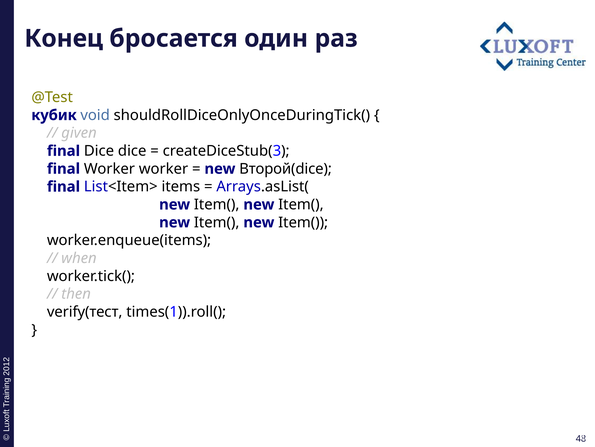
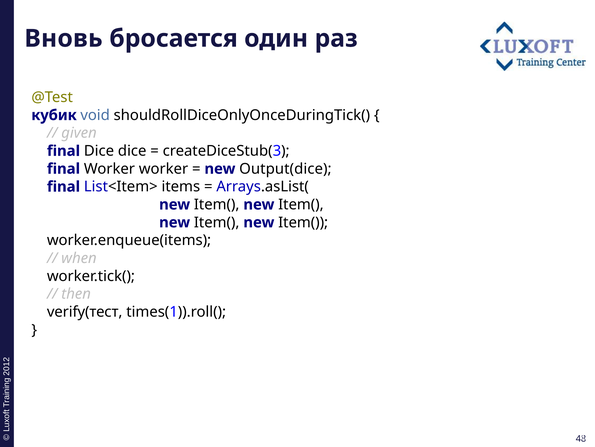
Конец: Конец -> Вновь (63, 38)
Второй(dice: Второй(dice -> Output(dice (285, 169)
